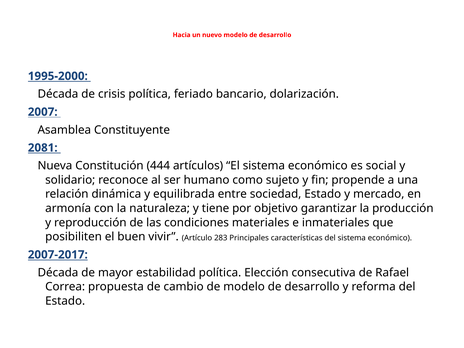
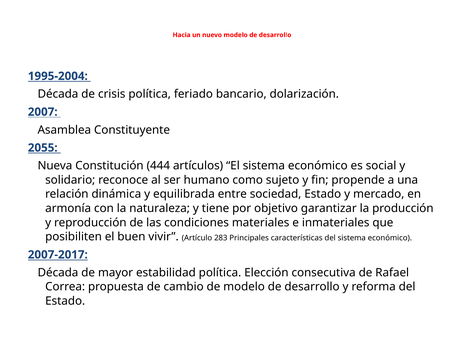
1995-2000: 1995-2000 -> 1995-2004 (58, 76)
2081: 2081 -> 2055 (43, 148)
